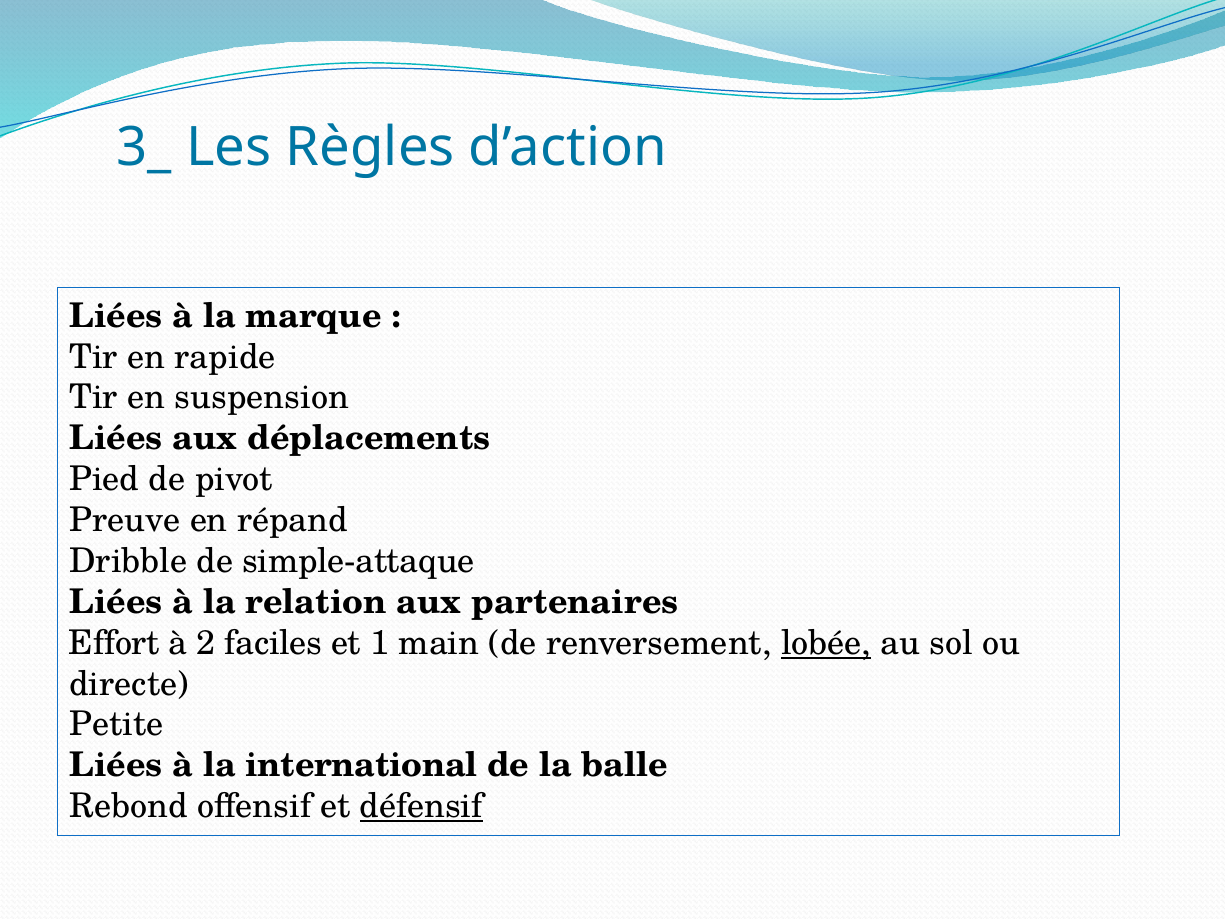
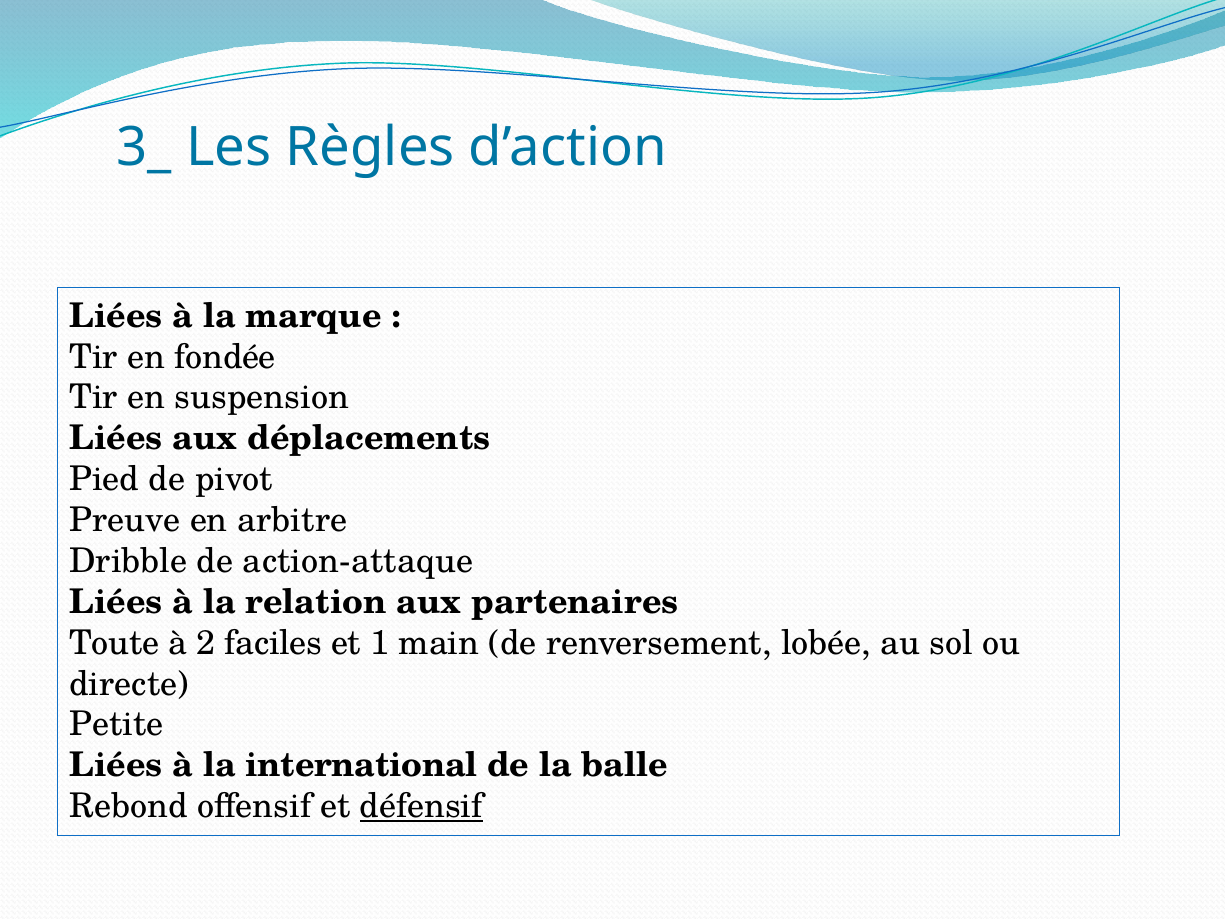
rapide: rapide -> fondée (225, 357)
répand: répand -> arbitre (293, 520)
simple-attaque: simple-attaque -> action-attaque (358, 561)
Effort: Effort -> Toute (114, 643)
lobée underline: present -> none (826, 643)
